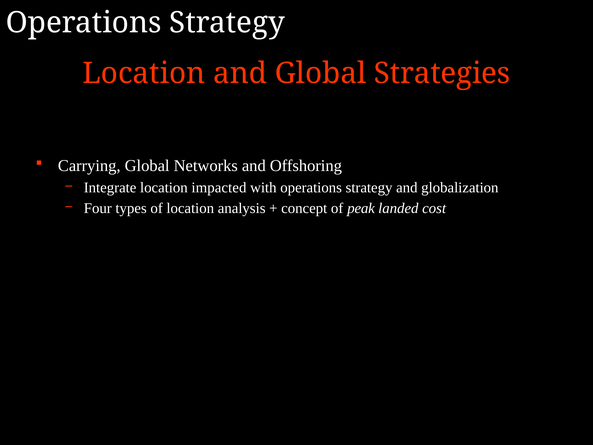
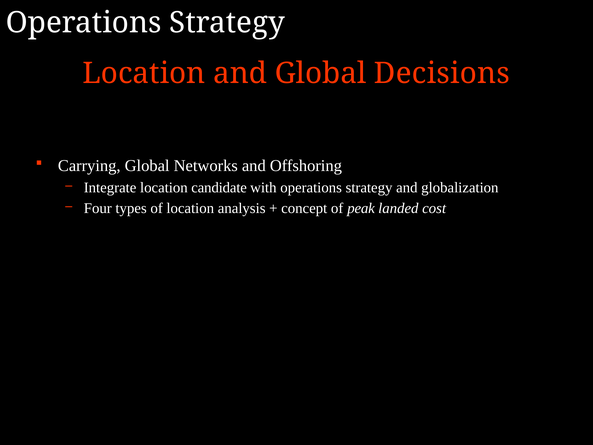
Strategies: Strategies -> Decisions (442, 73)
impacted: impacted -> candidate (219, 187)
